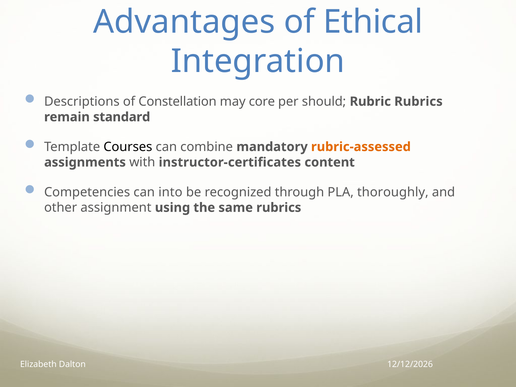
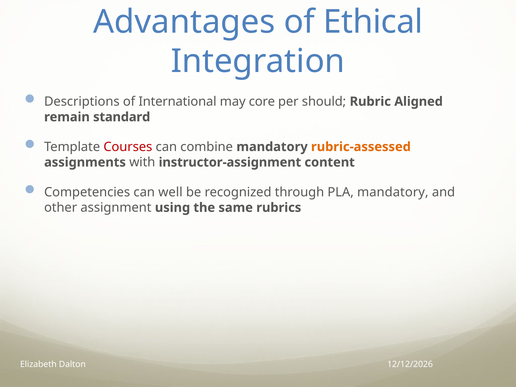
Constellation: Constellation -> International (178, 102)
Rubric Rubrics: Rubrics -> Aligned (419, 102)
Courses colour: black -> red (128, 147)
instructor-certificates: instructor-certificates -> instructor-assignment (230, 162)
into: into -> well (170, 192)
PLA thoroughly: thoroughly -> mandatory (393, 192)
